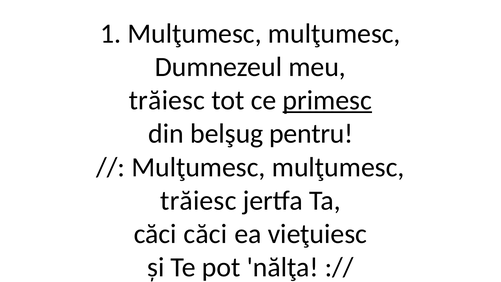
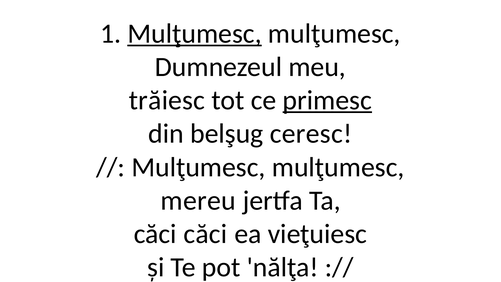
Mulţumesc underline: none -> present (195, 33)
pentru: pentru -> ceresc (311, 134)
trăiesc: trăiesc -> mereu (198, 200)
